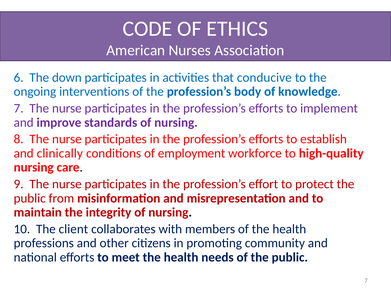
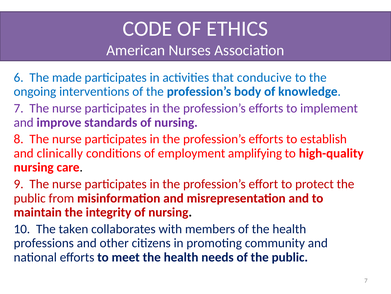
down: down -> made (67, 77)
workforce: workforce -> amplifying (255, 153)
client: client -> taken (73, 228)
